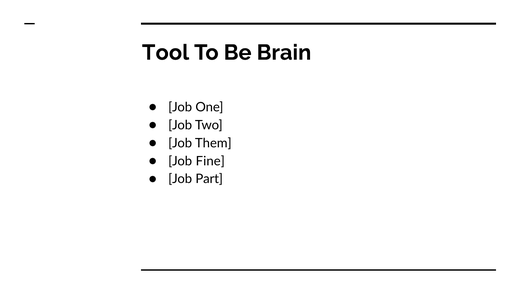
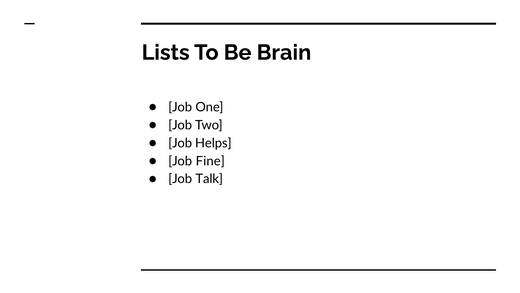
Tool: Tool -> Lists (166, 52)
Them: Them -> Helps (213, 143)
Part: Part -> Talk (209, 179)
